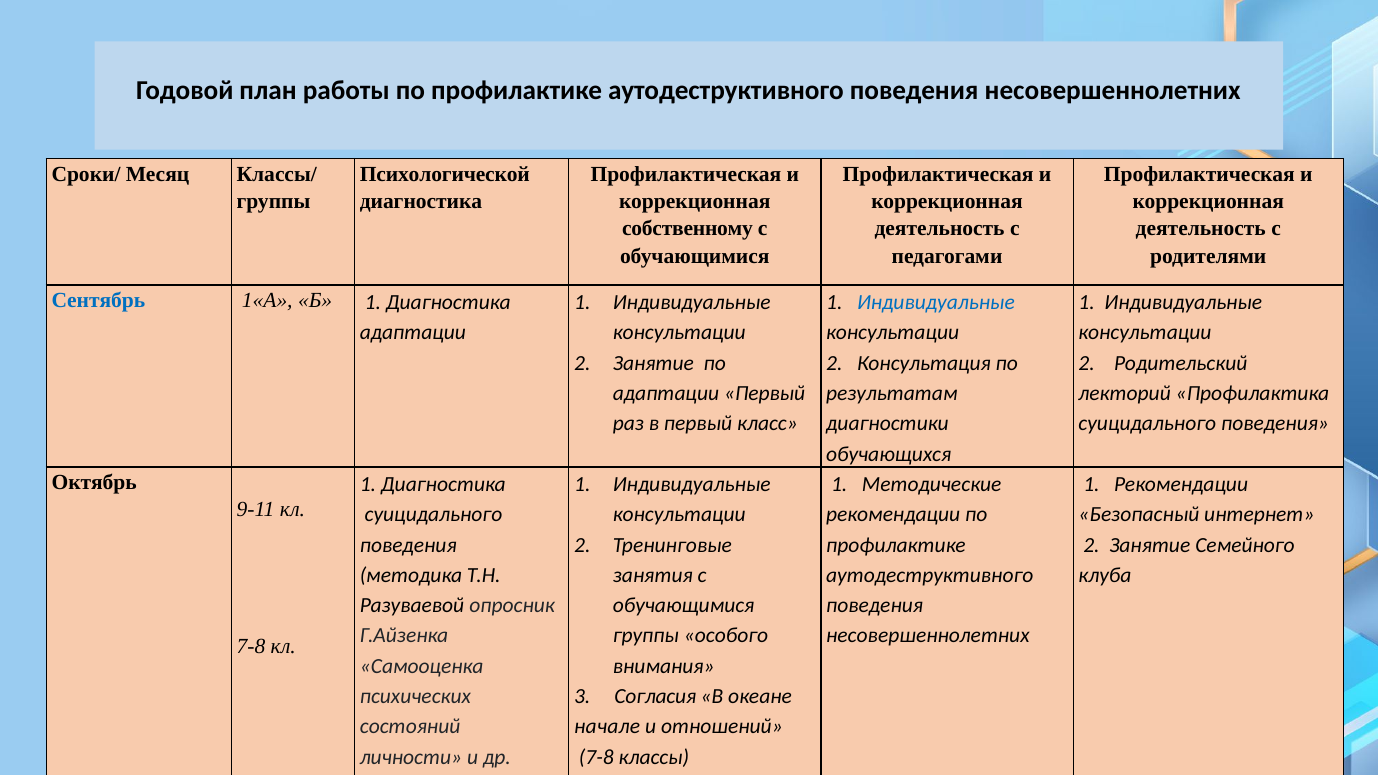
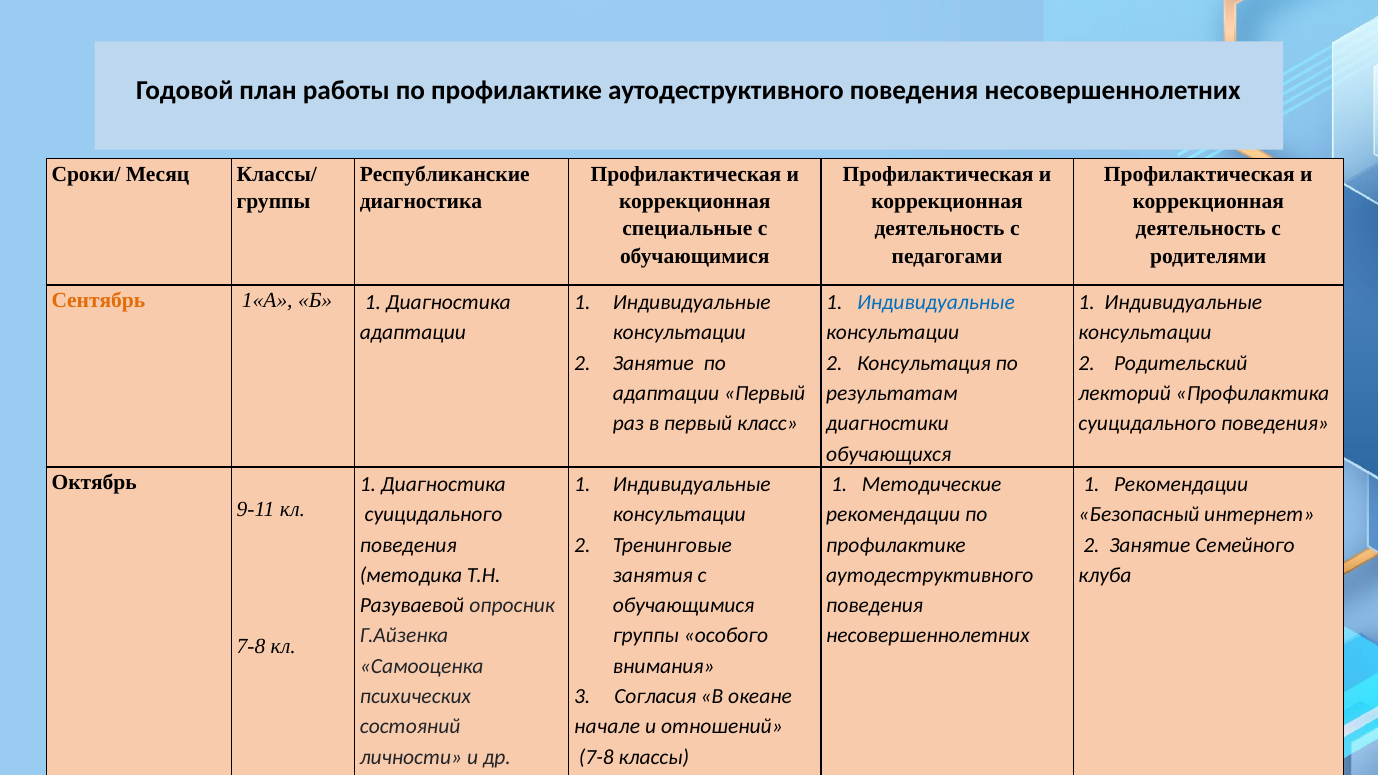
Психологической: Психологической -> Республиканские (445, 174)
собственному: собственному -> специальные (687, 229)
Сентябрь colour: blue -> orange (98, 301)
